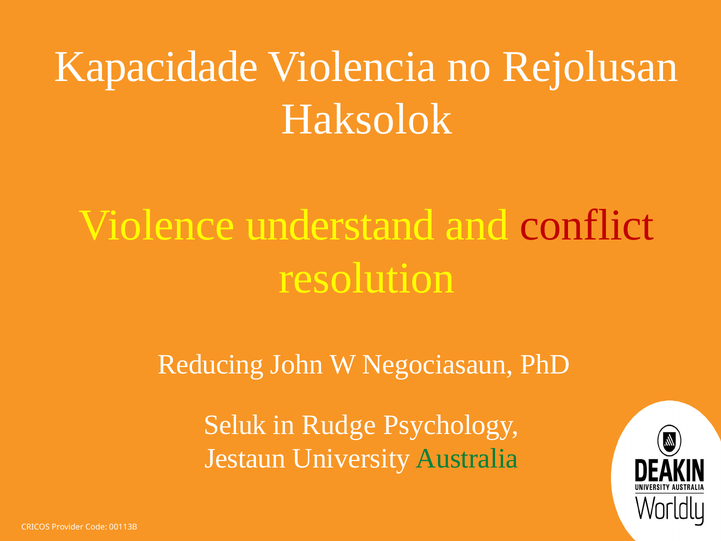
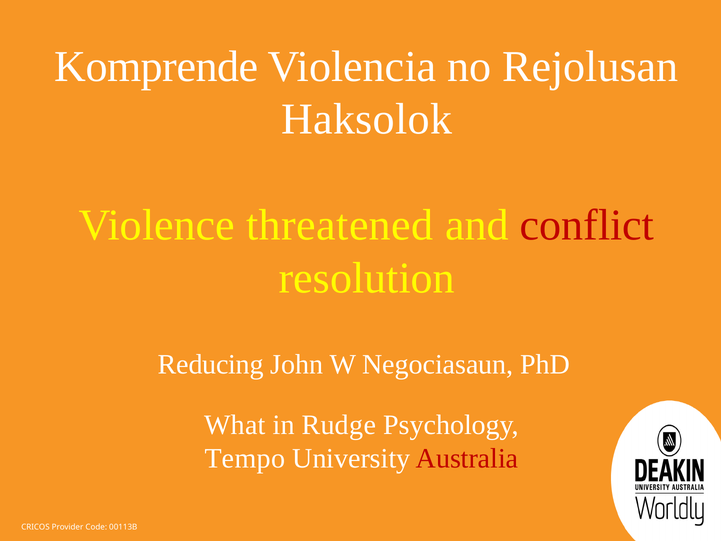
Kapacidade: Kapacidade -> Komprende (156, 67)
understand: understand -> threatened (340, 225)
Seluk: Seluk -> What (235, 425)
Jestaun: Jestaun -> Tempo (245, 458)
Australia colour: green -> red (467, 458)
